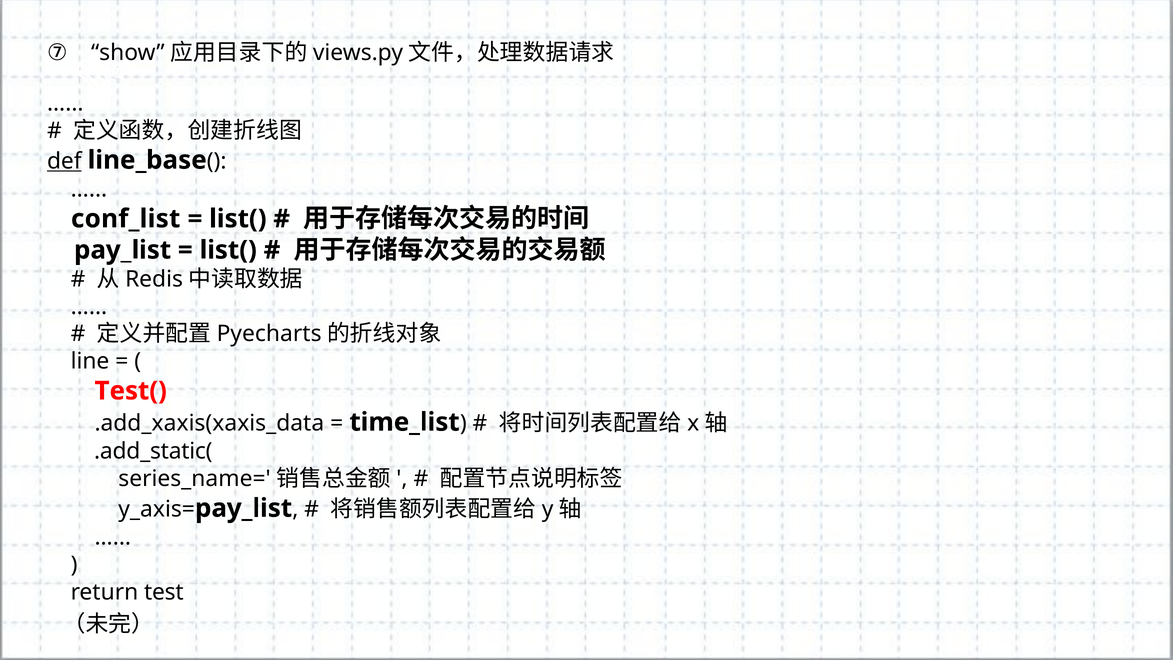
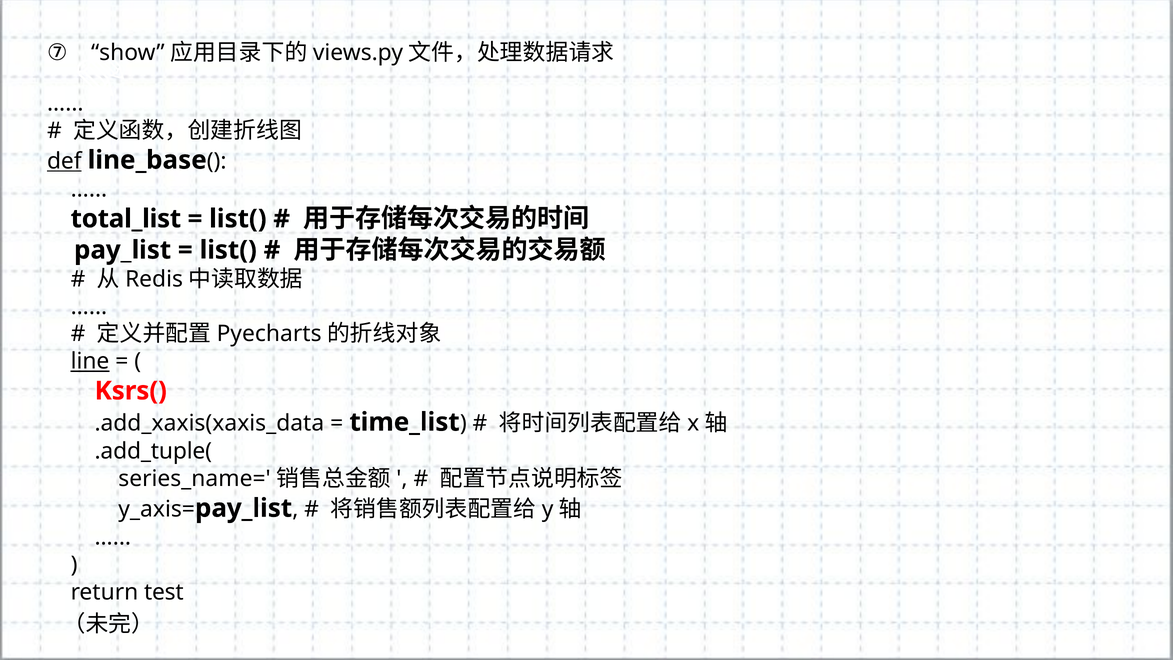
conf_list: conf_list -> total_list (126, 219)
line underline: none -> present (90, 361)
Test(: Test( -> Ksrs( (131, 391)
.add_static(: .add_static( -> .add_tuple( (153, 451)
